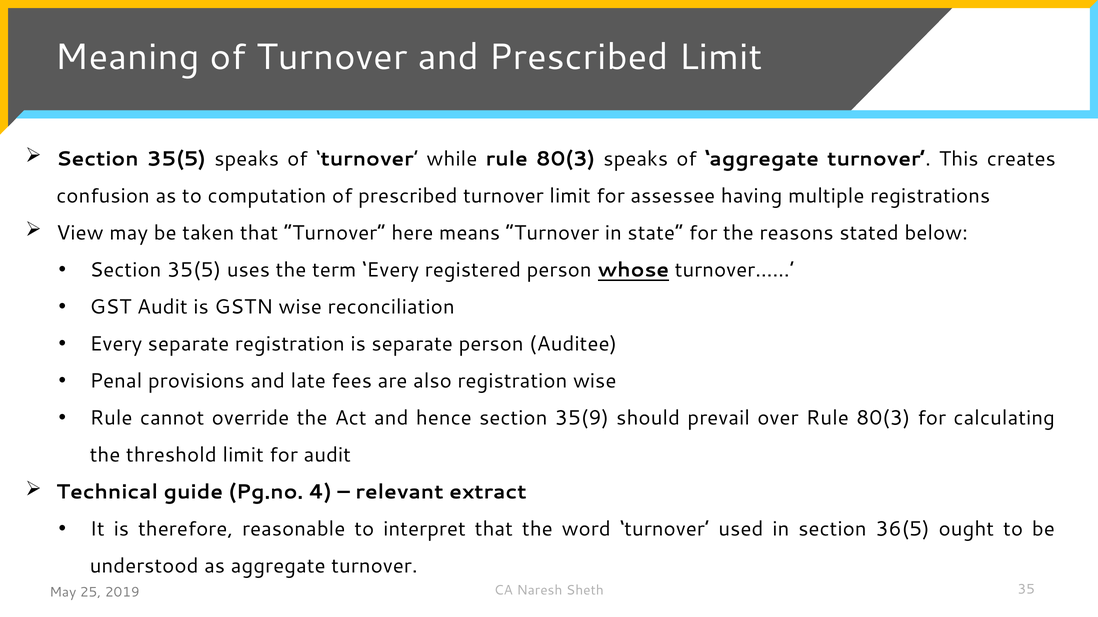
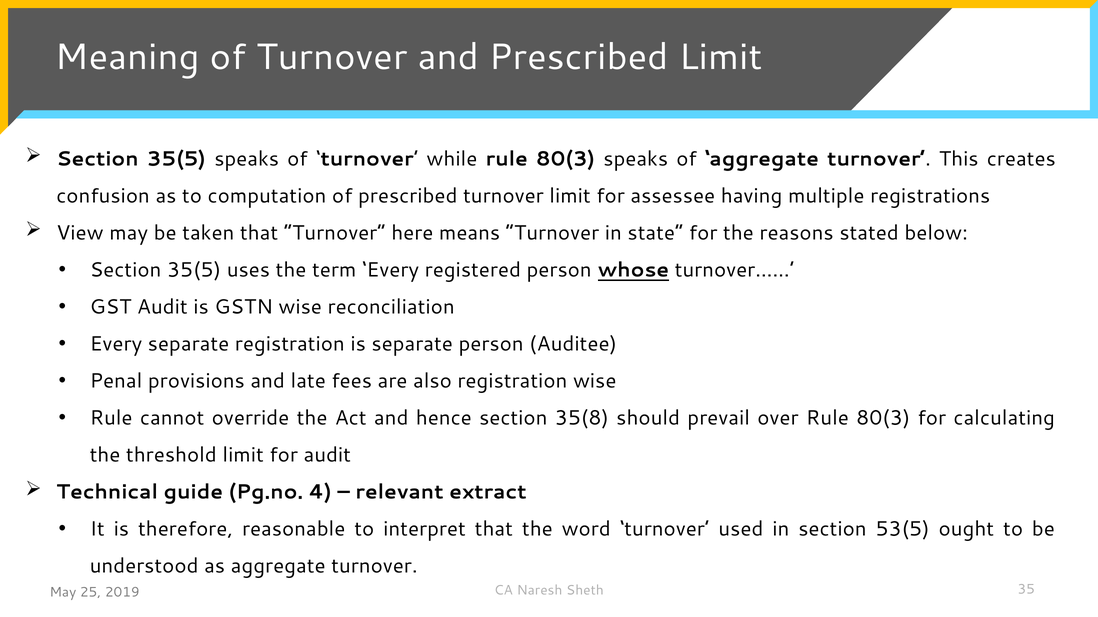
35(9: 35(9 -> 35(8 (582, 419)
36(5: 36(5 -> 53(5 (903, 530)
